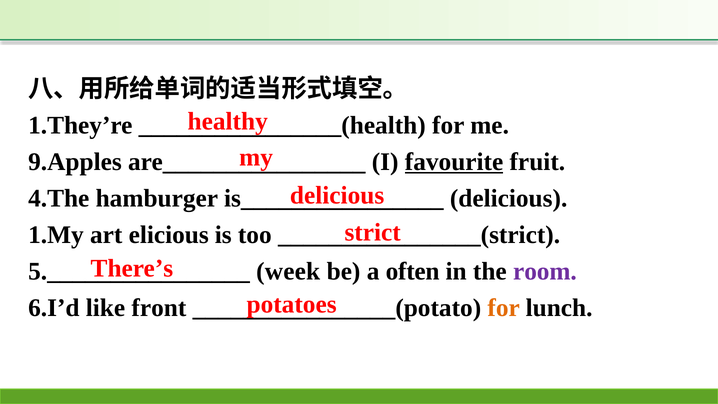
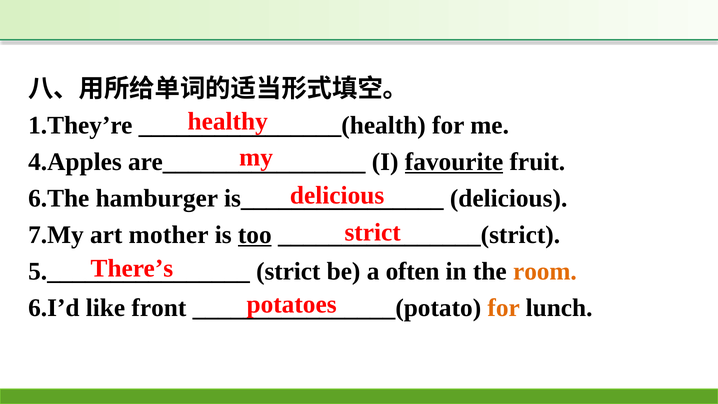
9.Apples: 9.Apples -> 4.Apples (75, 162)
4.The: 4.The -> 6.The (59, 198)
1.My: 1.My -> 7.My (56, 235)
elicious: elicious -> mother (169, 235)
too underline: none -> present (255, 235)
week: week -> strict (288, 271)
room colour: purple -> orange (545, 271)
